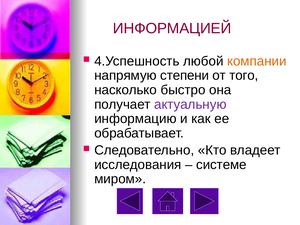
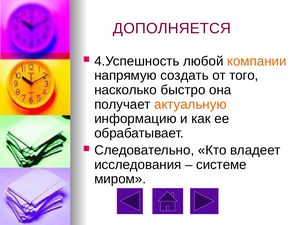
ИНФОРМАЦИЕЙ: ИНФОРМАЦИЕЙ -> ДОПОЛНЯЕТСЯ (172, 29)
степени: степени -> создать (185, 76)
актуальную colour: purple -> orange (190, 104)
